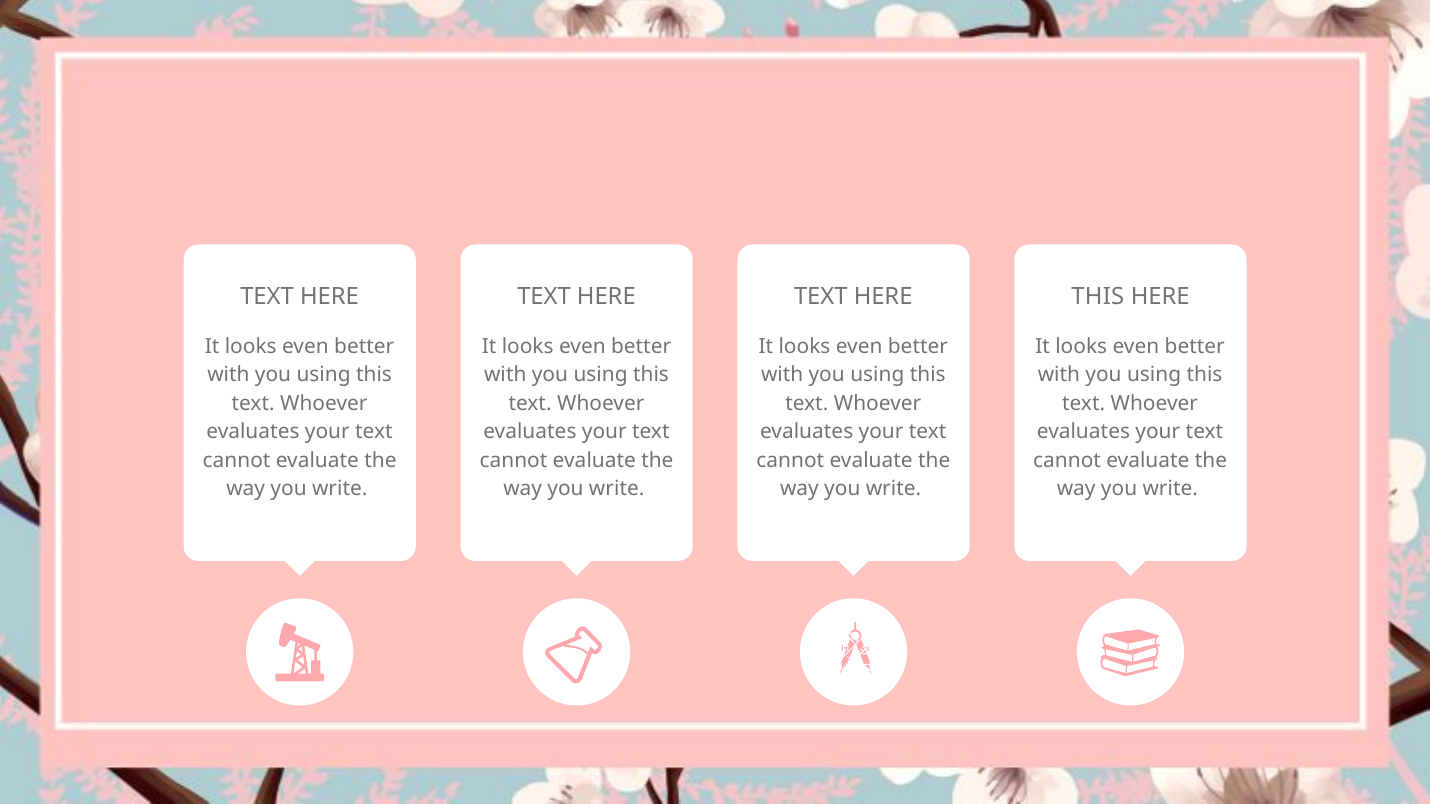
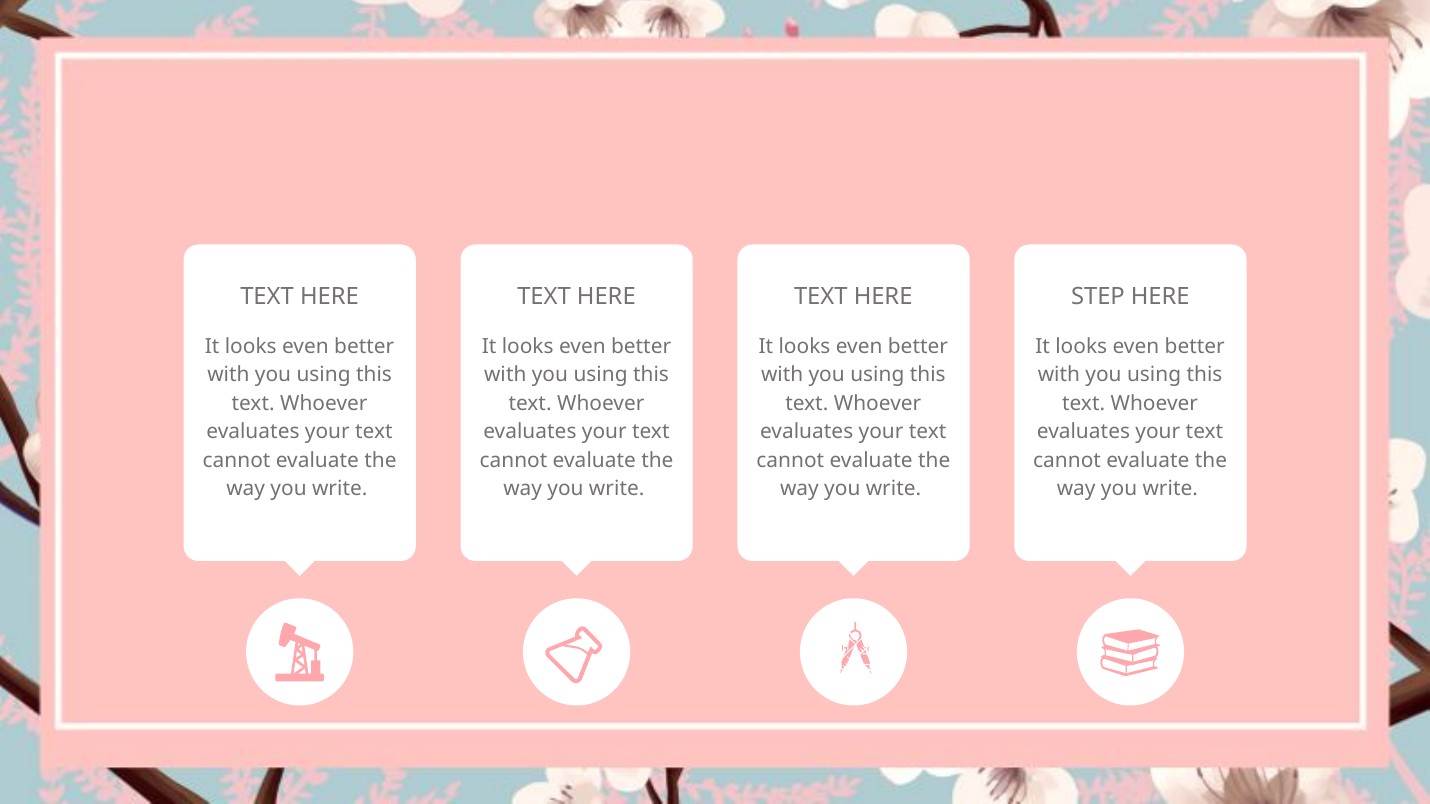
HERE THIS: THIS -> STEP (1098, 297)
